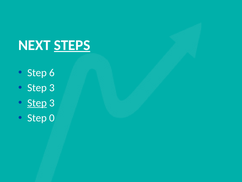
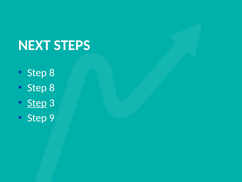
STEPS underline: present -> none (72, 45)
6: 6 -> 8 (52, 73)
3: 3 -> 8 (52, 88)
0: 0 -> 9 (52, 118)
